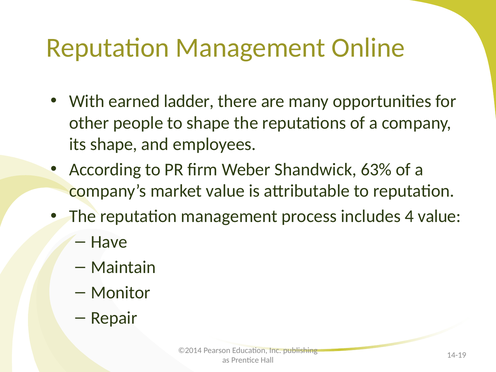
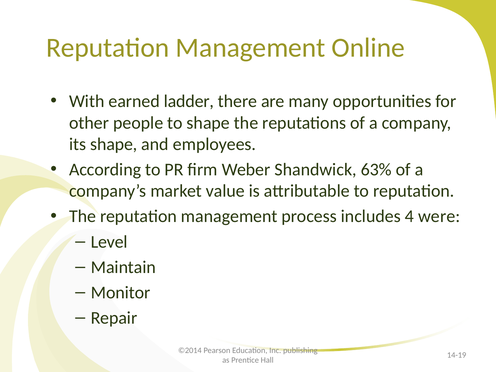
4 value: value -> were (439, 216)
Have: Have -> Level (109, 242)
